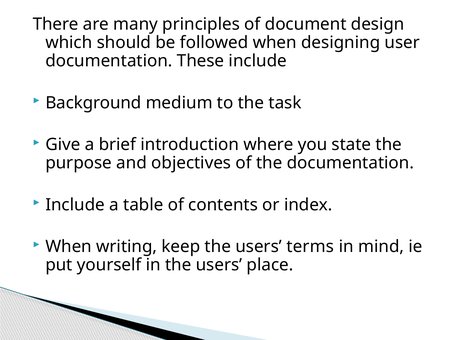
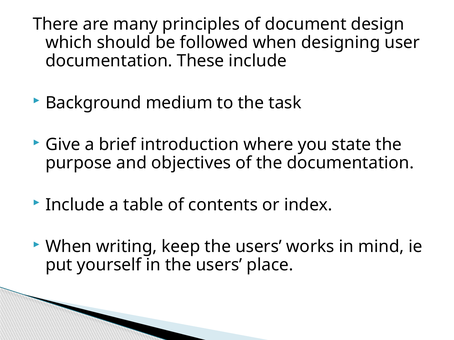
terms: terms -> works (310, 247)
